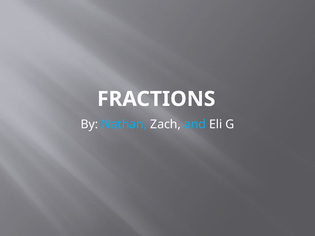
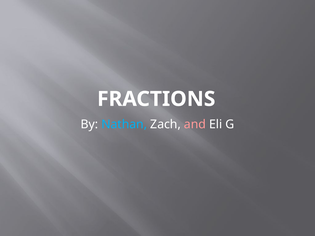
and colour: light blue -> pink (195, 125)
